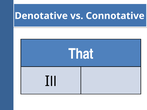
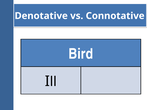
That: That -> Bird (81, 54)
